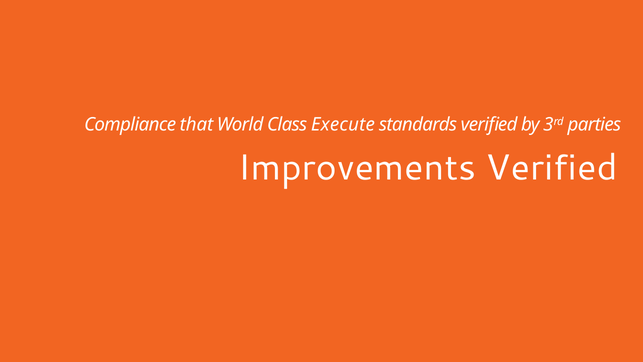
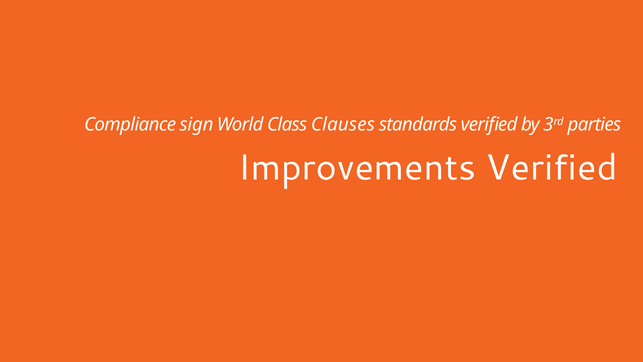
that: that -> sign (197, 125)
Execute: Execute -> Clauses (343, 125)
